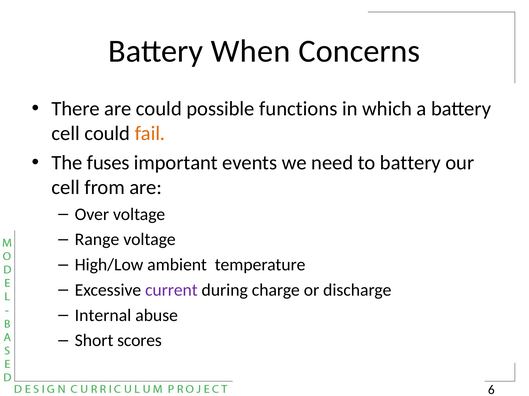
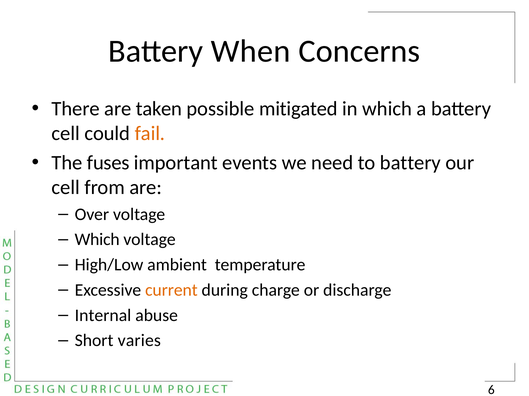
are could: could -> taken (159, 109)
functions: functions -> mitigated (298, 109)
Range: Range -> Which (97, 240)
current colour: purple -> orange (171, 291)
scores: scores -> varies (139, 341)
